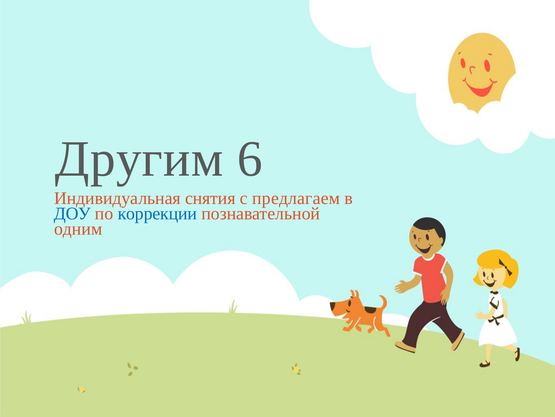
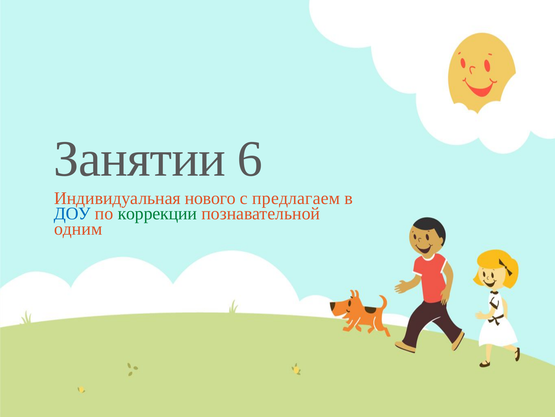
Другим: Другим -> Занятии (140, 159)
снятия: снятия -> нового (210, 198)
коррекции colour: blue -> green (157, 213)
